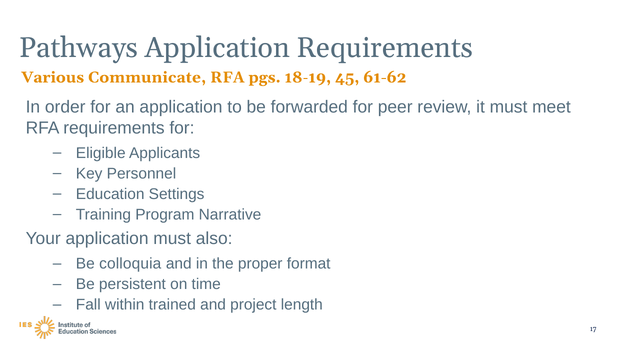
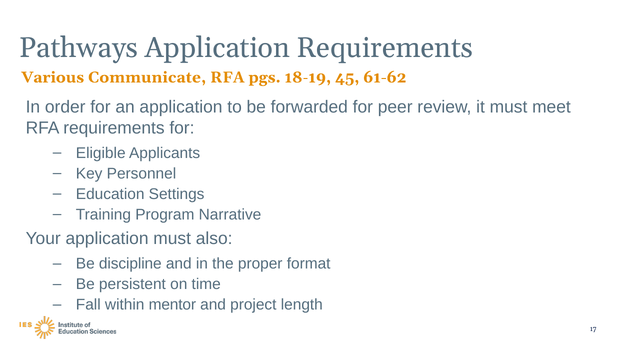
colloquia: colloquia -> discipline (130, 263)
trained: trained -> mentor (172, 304)
